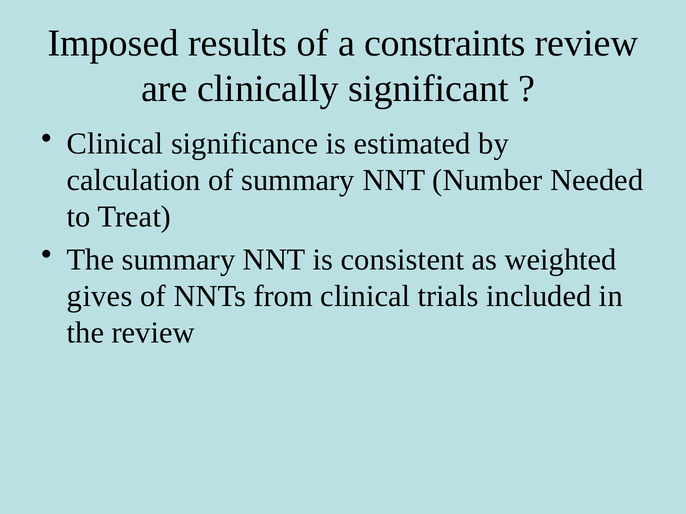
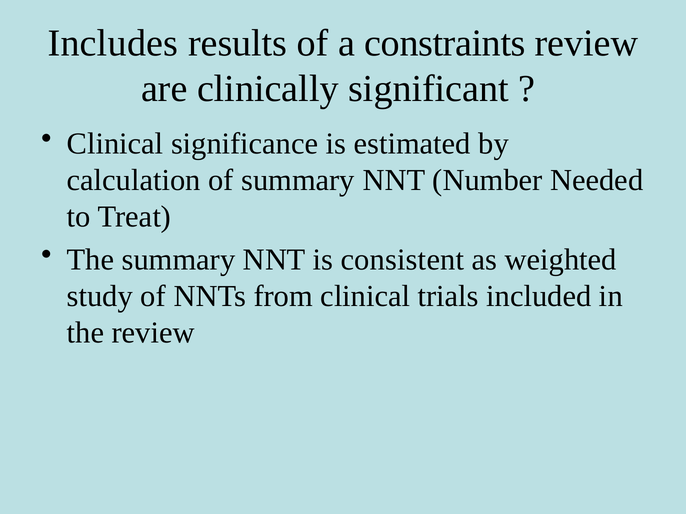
Imposed: Imposed -> Includes (113, 43)
gives: gives -> study (100, 296)
